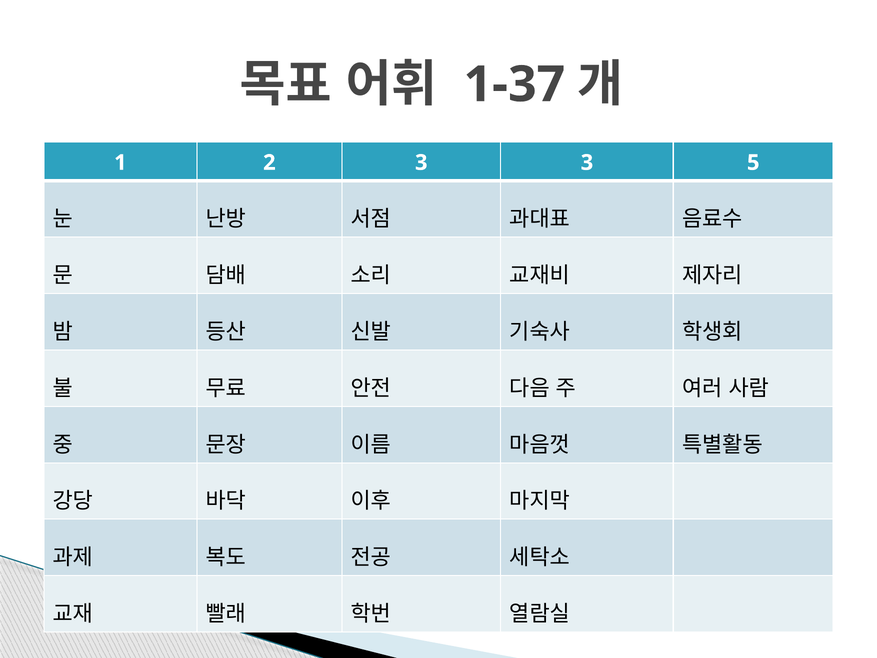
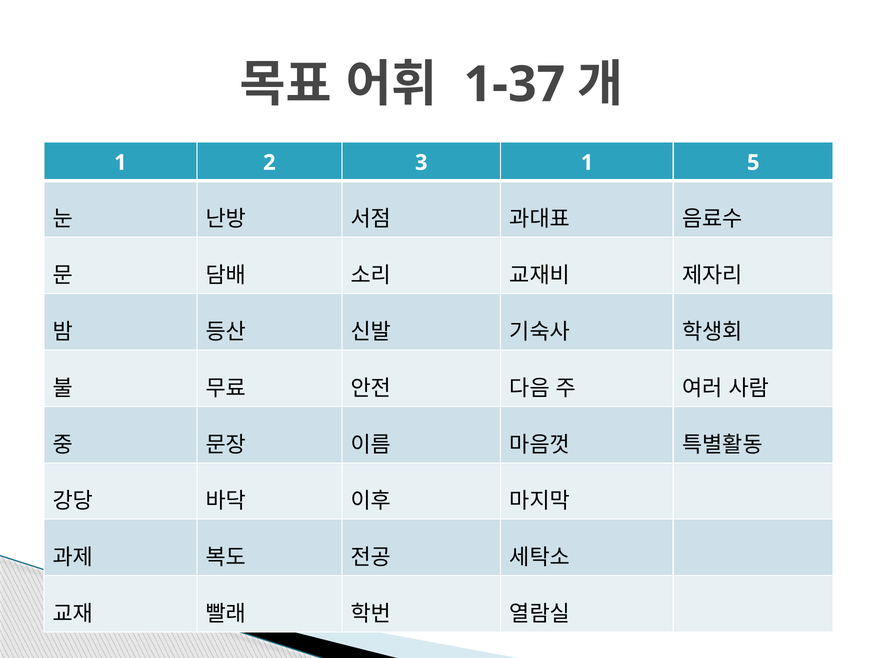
3 3: 3 -> 1 (587, 163)
